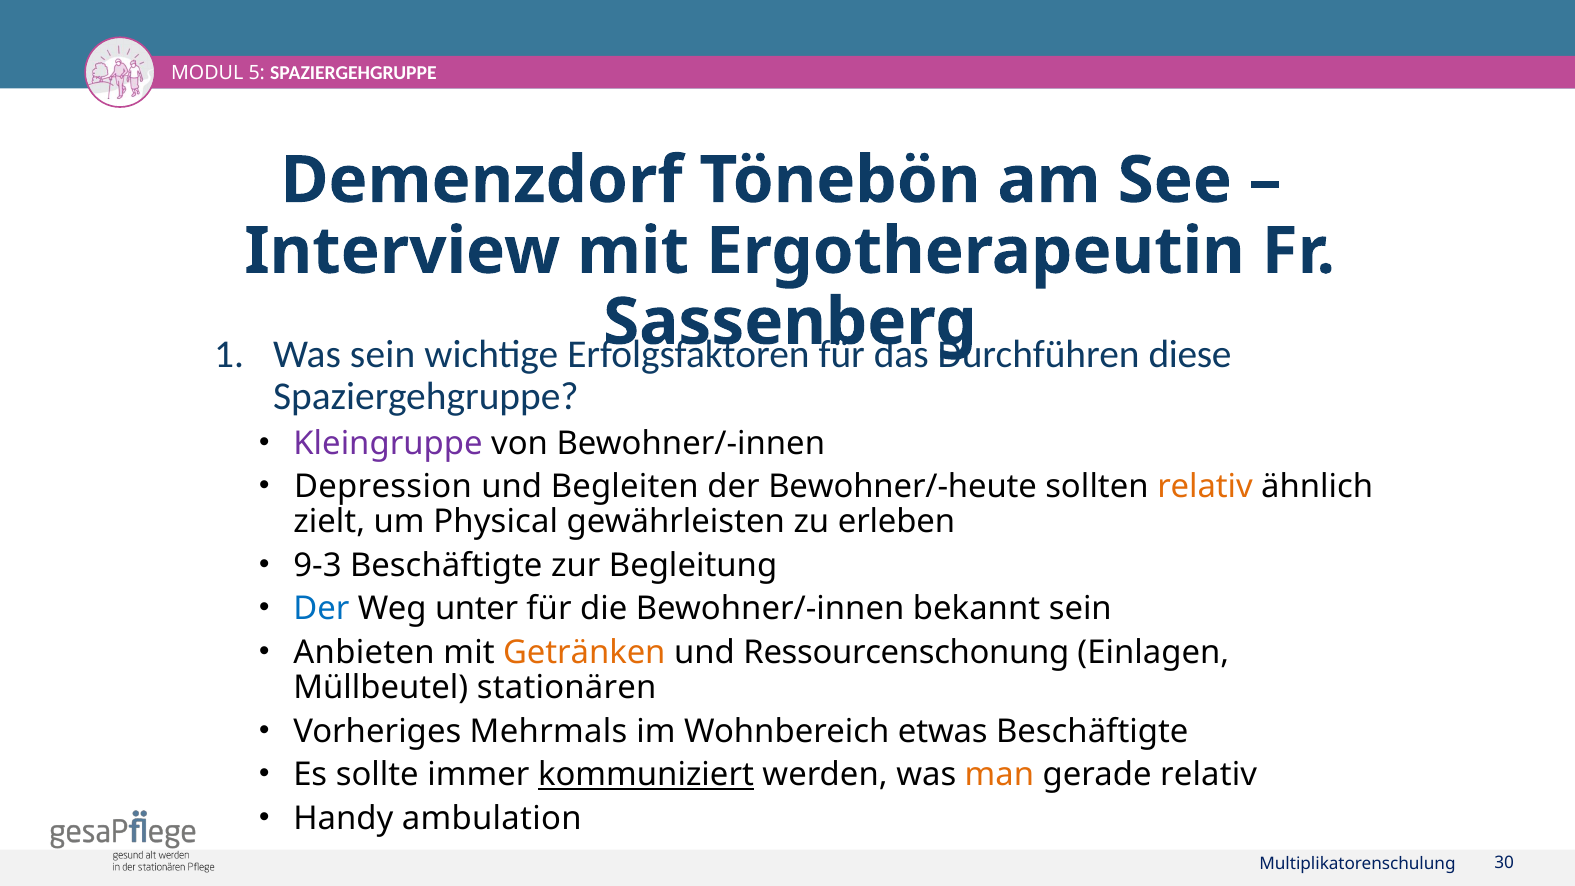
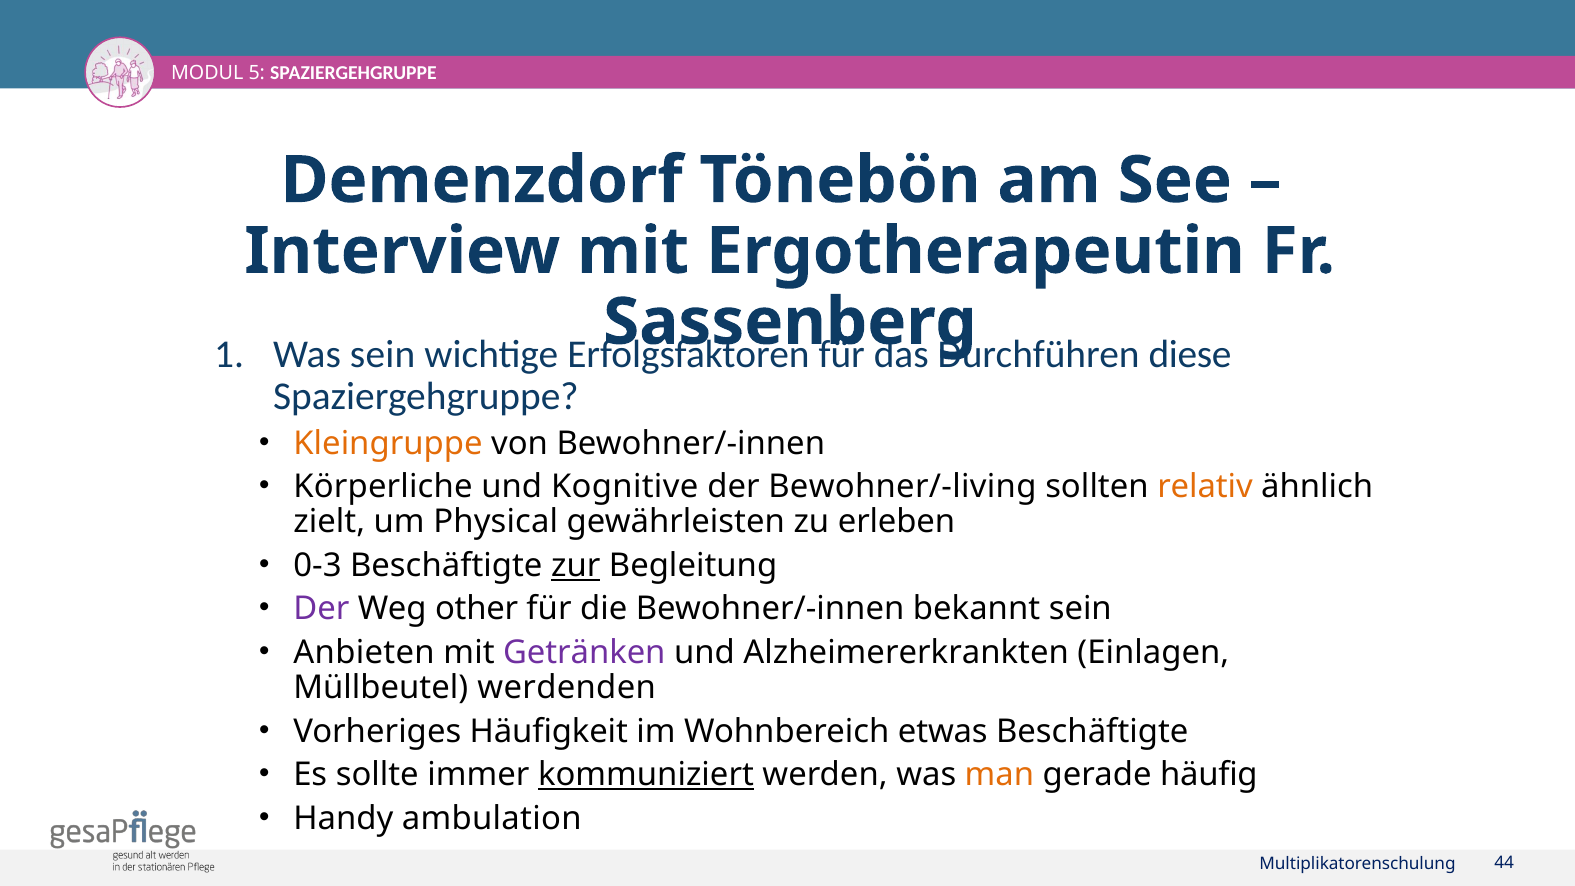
Kleingruppe colour: purple -> orange (388, 443)
Depression: Depression -> Körperliche (383, 487)
Begleiten: Begleiten -> Kognitive (625, 487)
Bewohner/-heute: Bewohner/-heute -> Bewohner/-living (902, 487)
9-3: 9-3 -> 0-3 (317, 565)
zur underline: none -> present (576, 565)
Der colour: blue -> purple (321, 609)
unter: unter -> other (477, 609)
Getränken colour: orange -> purple (584, 652)
Ressourcenschonung: Ressourcenschonung -> Alzheimererkrankten (906, 652)
stationären: stationären -> werdenden (567, 688)
Mehrmals: Mehrmals -> Häufigkeit (549, 731)
gerade relativ: relativ -> häufig (1209, 775)
30: 30 -> 44 (1504, 862)
